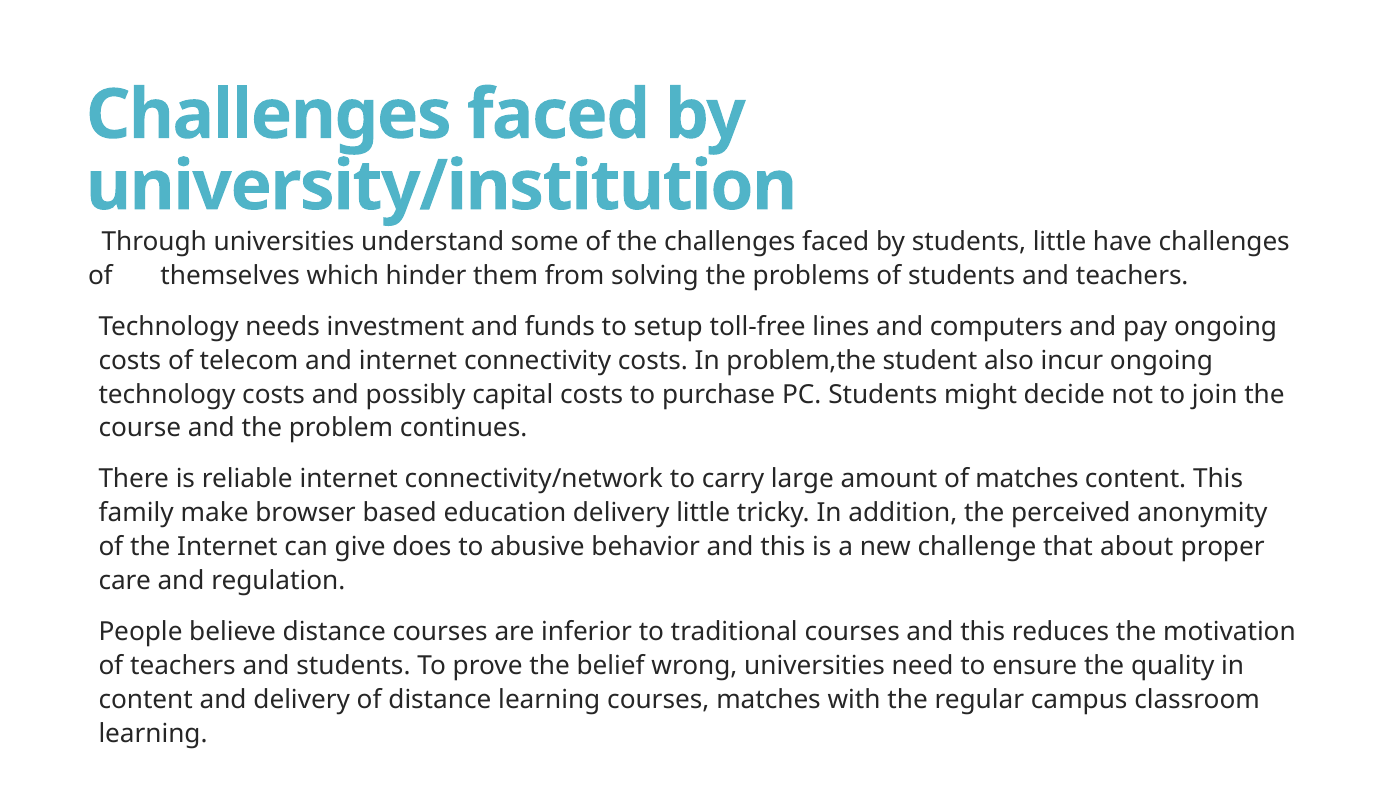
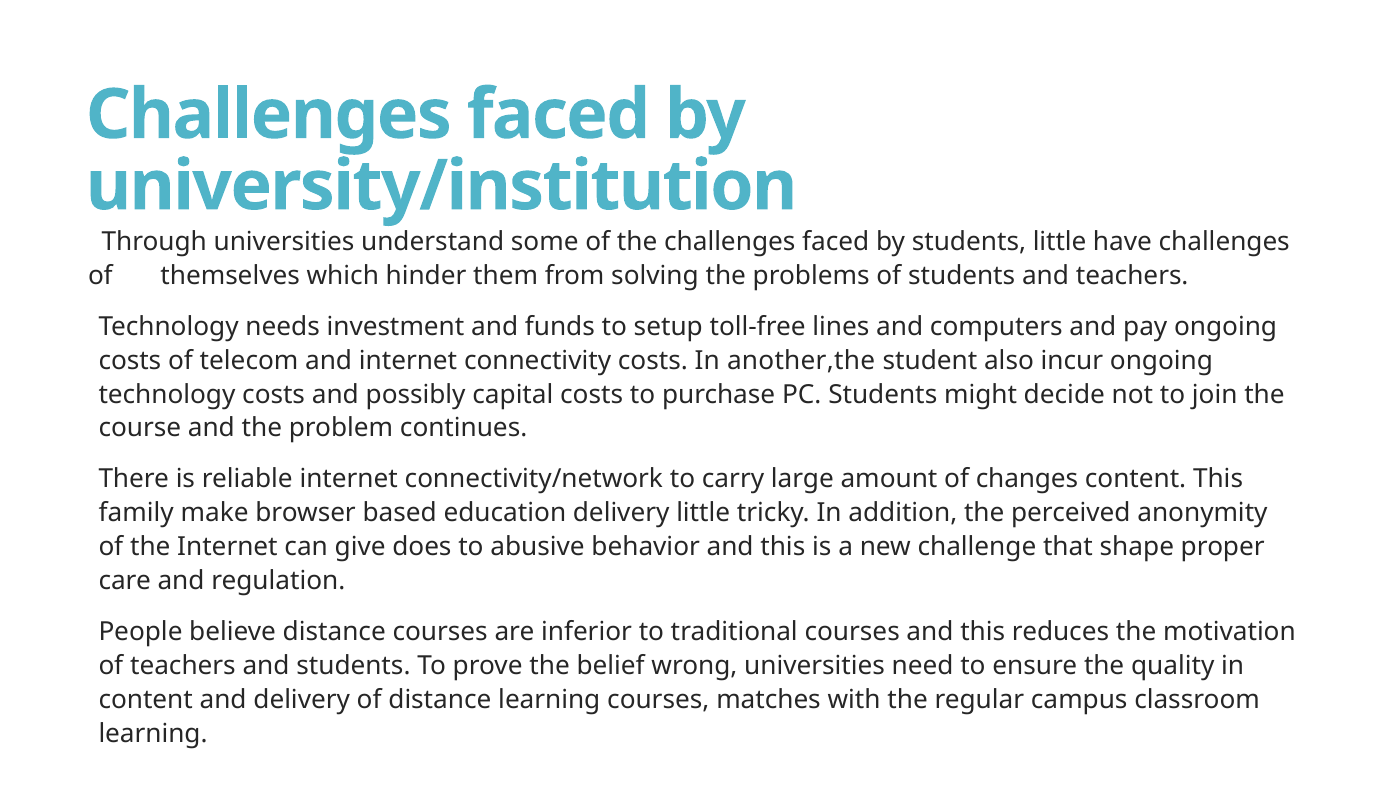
problem,the: problem,the -> another,the (801, 360)
of matches: matches -> changes (1027, 479)
about: about -> shape (1137, 547)
